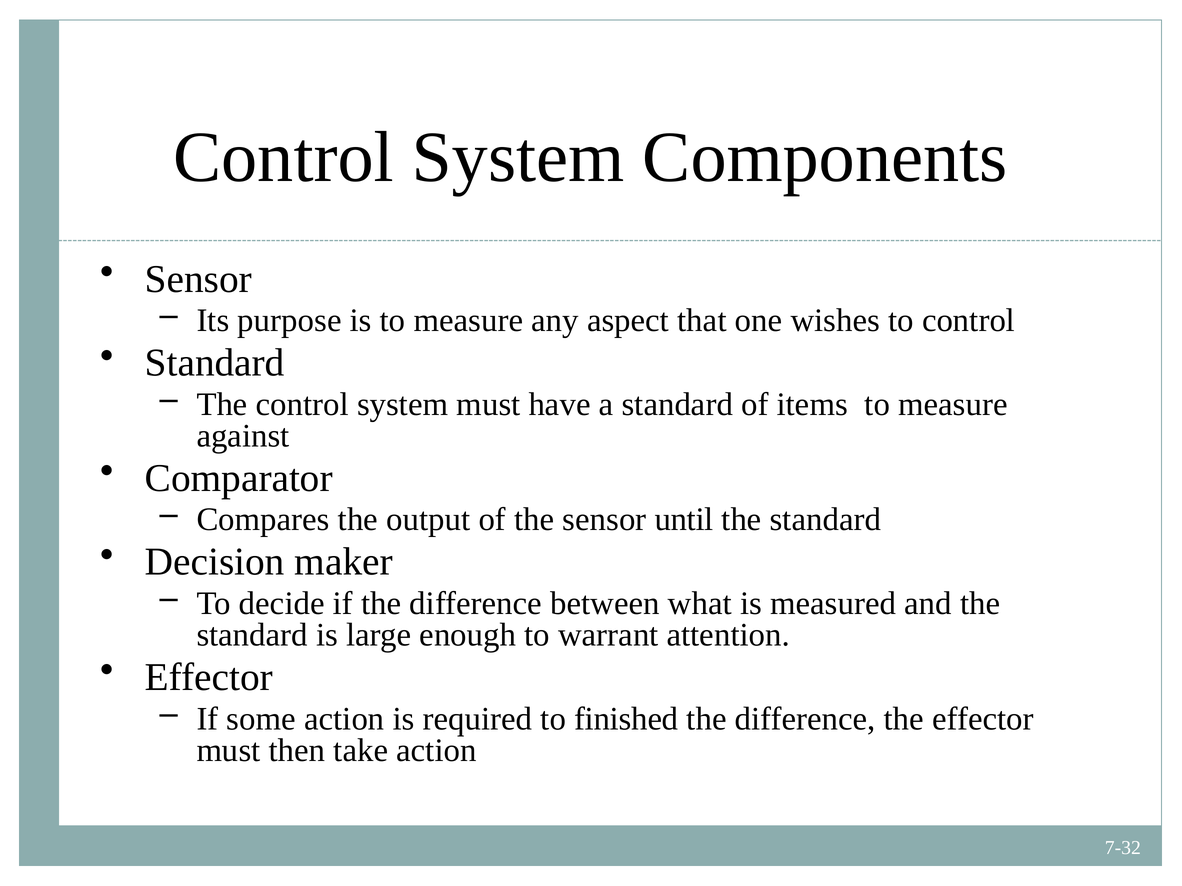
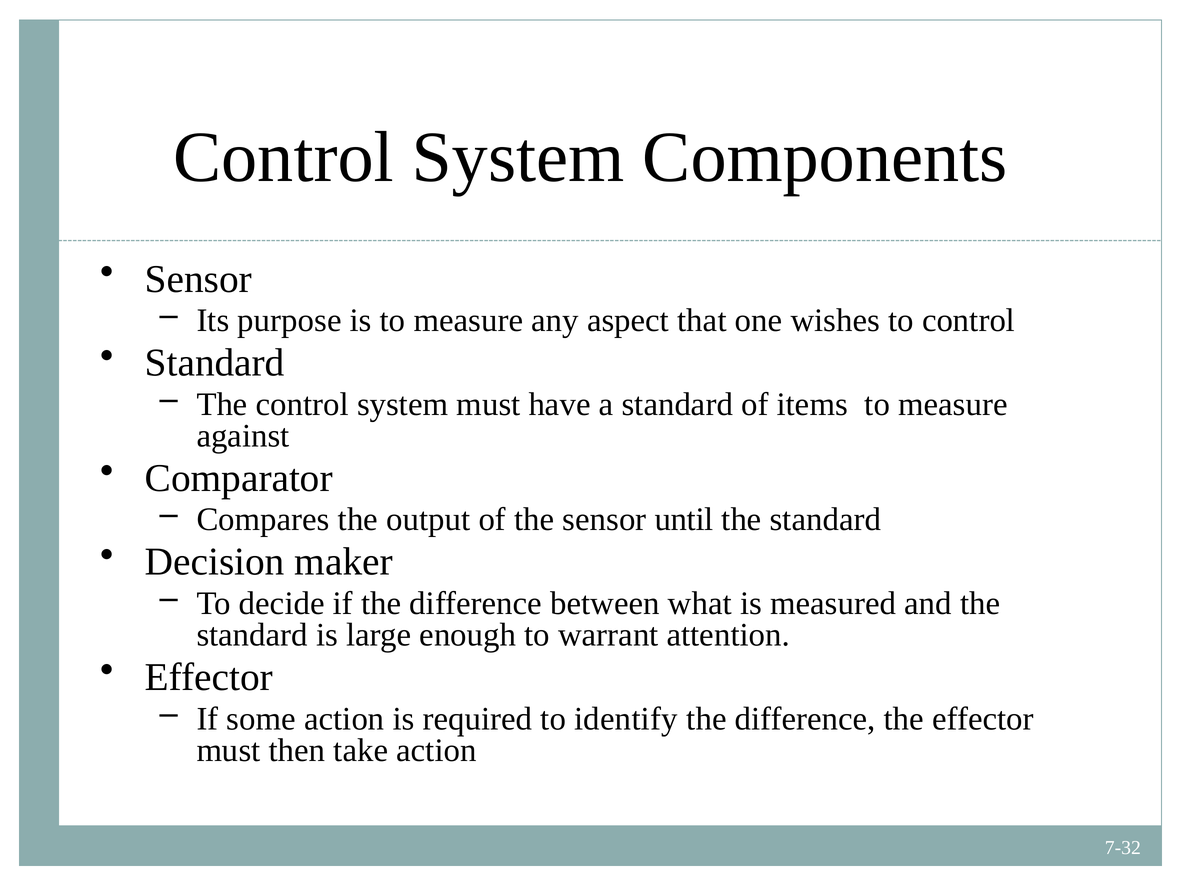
finished: finished -> identify (626, 719)
